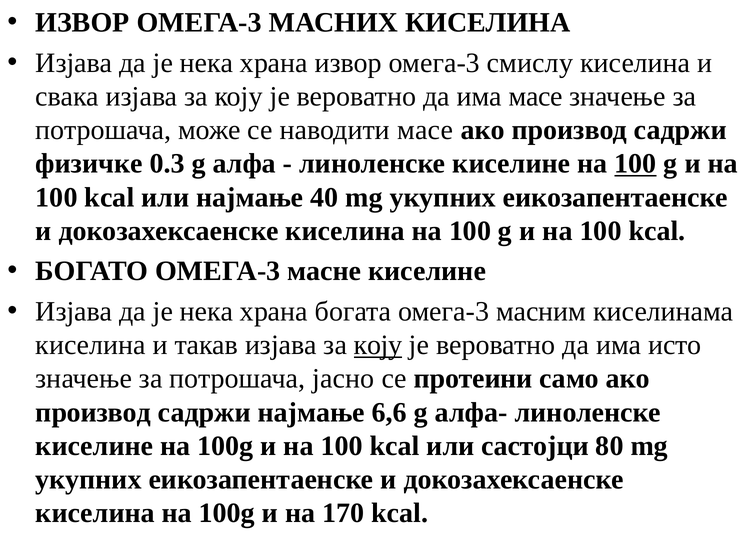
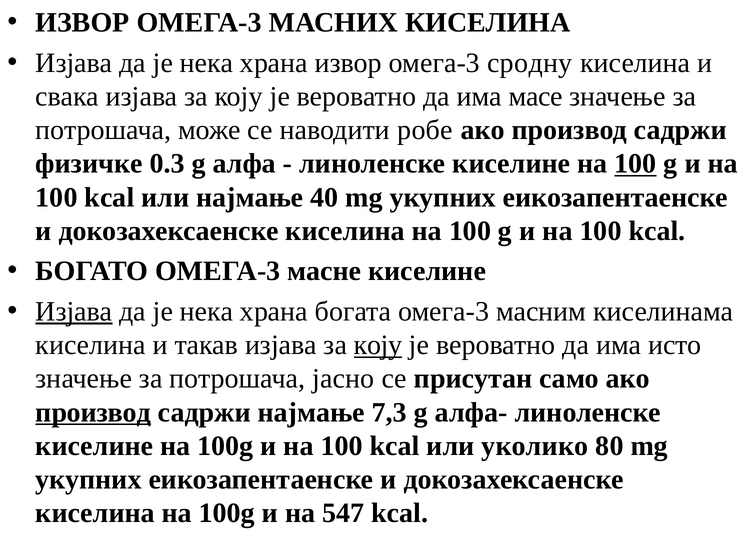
смислу: смислу -> сродну (530, 63)
наводити масе: масе -> робе (425, 130)
Изјава underline: none -> present (74, 312)
протеини: протеини -> присутaн (473, 379)
производ underline: none -> present (93, 413)
6,6: 6,6 -> 7,3 (389, 413)
састојци: састојци -> уколико (535, 446)
170: 170 -> 547 (343, 513)
